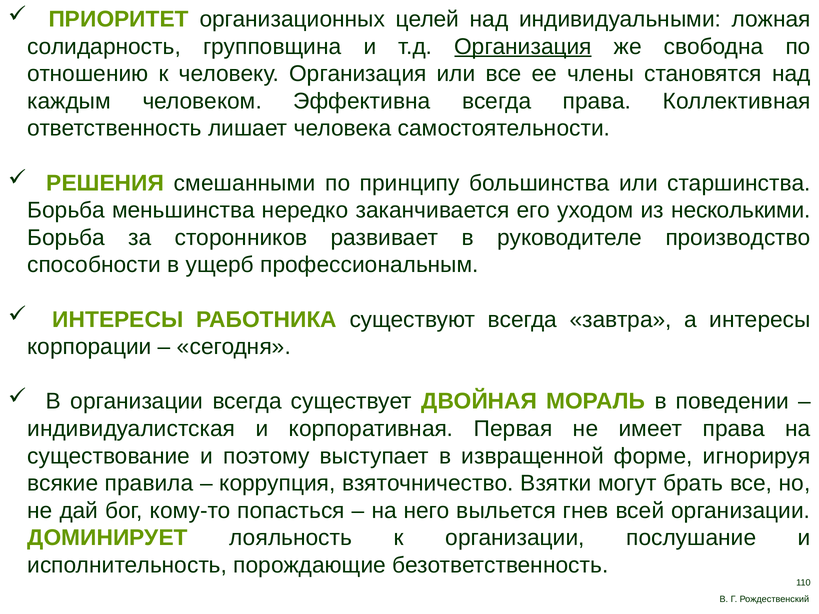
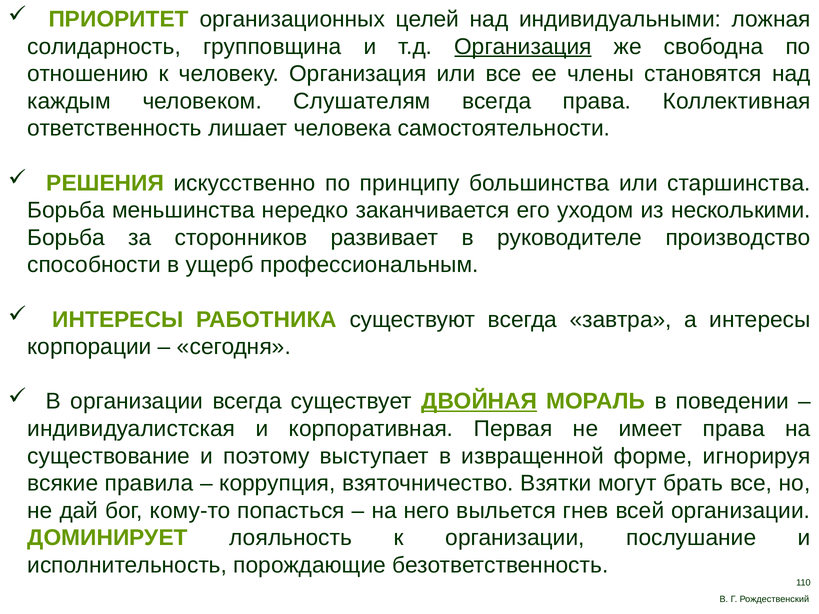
Эффективна: Эффективна -> Слушателям (362, 101)
смешанными: смешанными -> искусственно (245, 183)
ДВОЙНАЯ underline: none -> present (479, 402)
